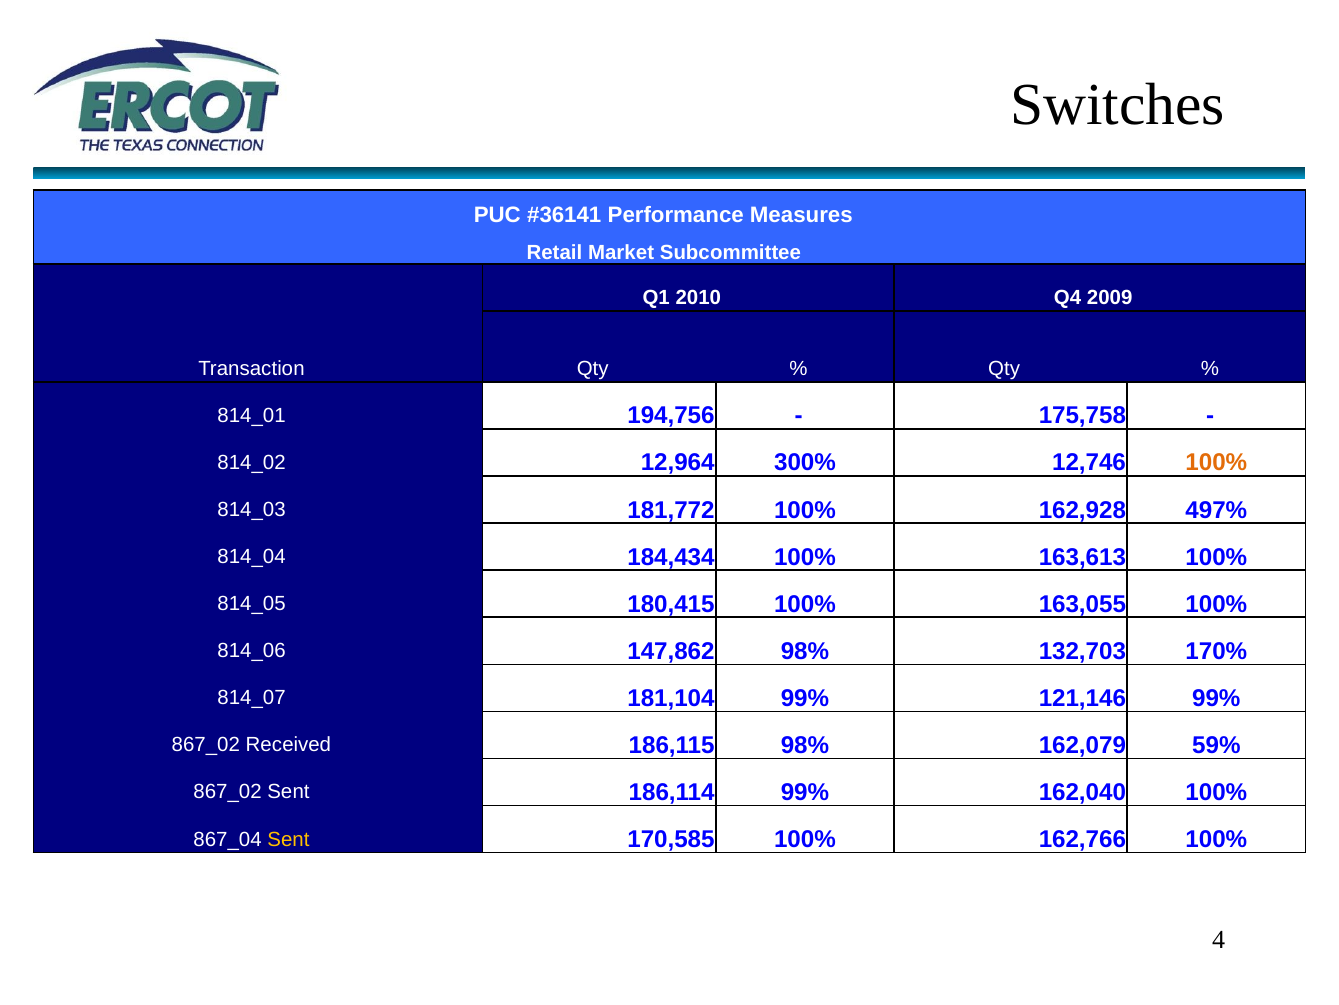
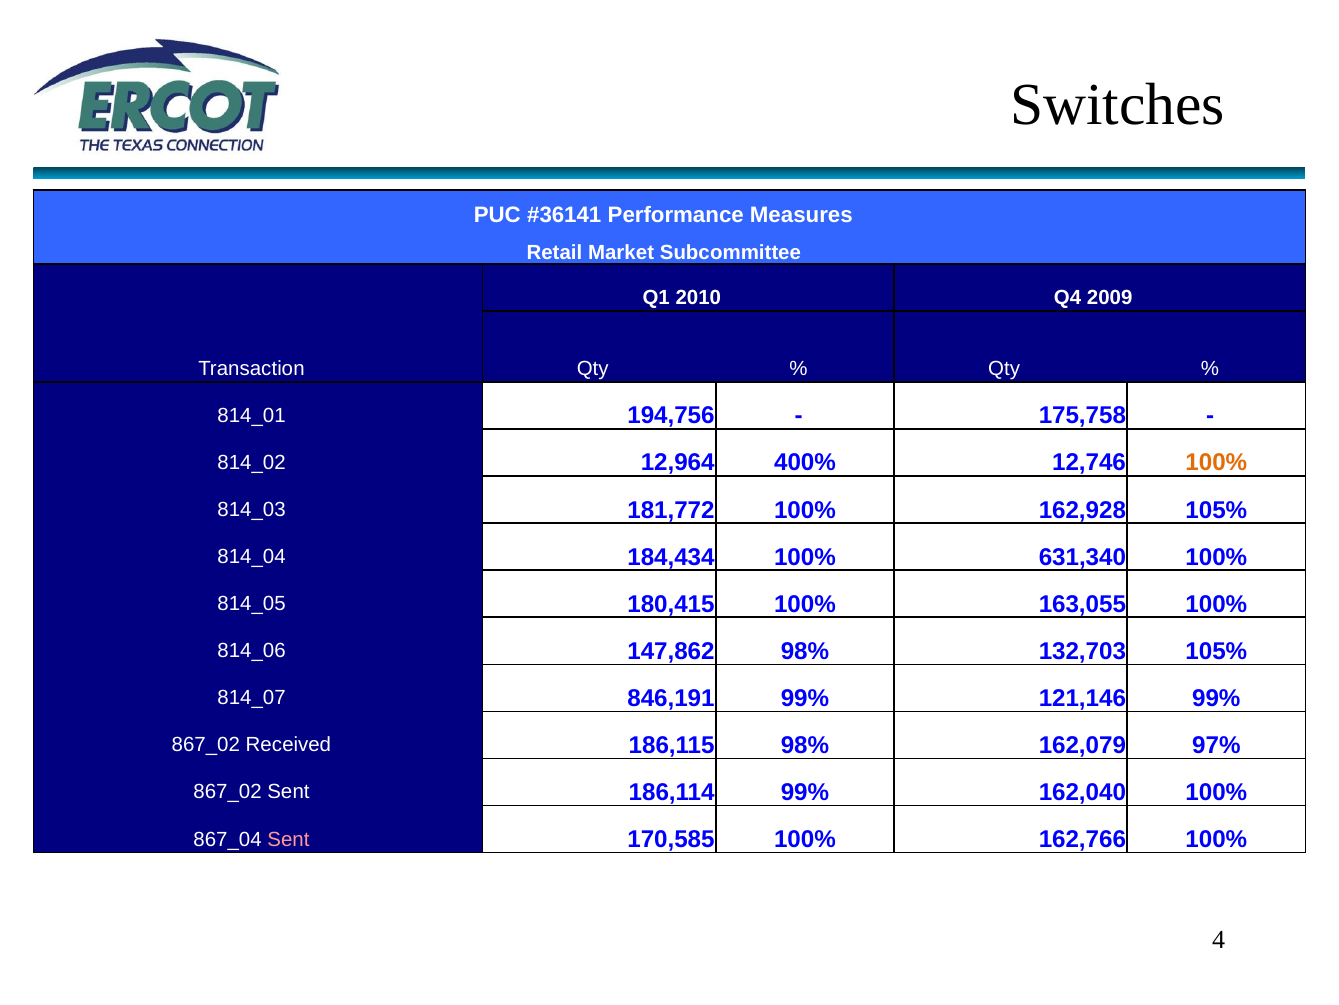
300%: 300% -> 400% (805, 463)
162,928 497%: 497% -> 105% (1216, 510)
163,613: 163,613 -> 631,340 (1082, 557)
132,703 170%: 170% -> 105% (1216, 651)
181,104: 181,104 -> 846,191 (671, 698)
59%: 59% -> 97% (1216, 745)
Sent colour: yellow -> pink (288, 839)
